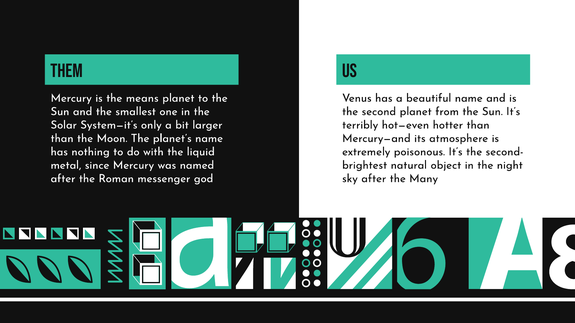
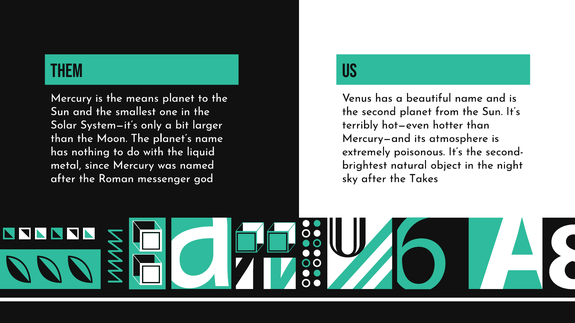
Many: Many -> Takes (424, 179)
